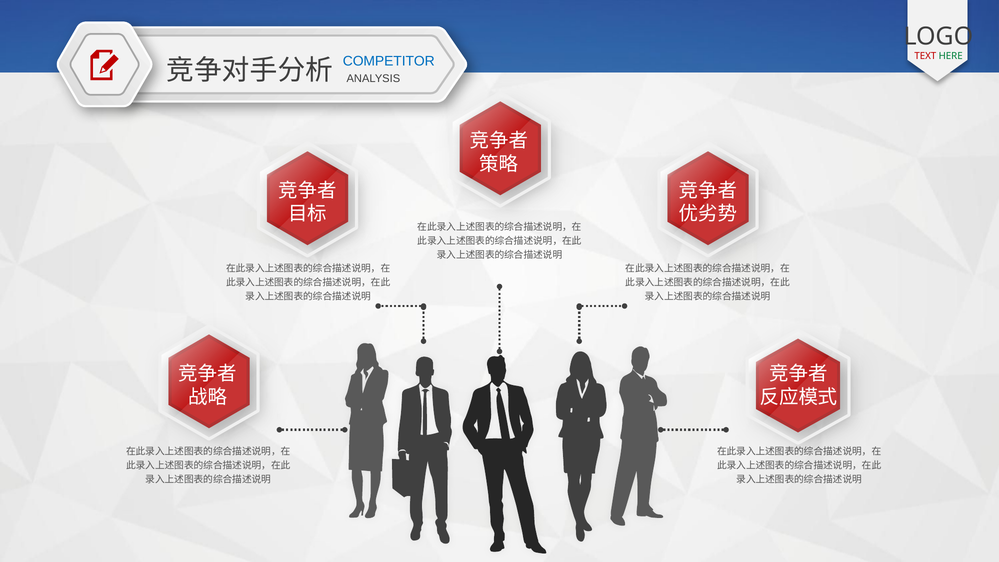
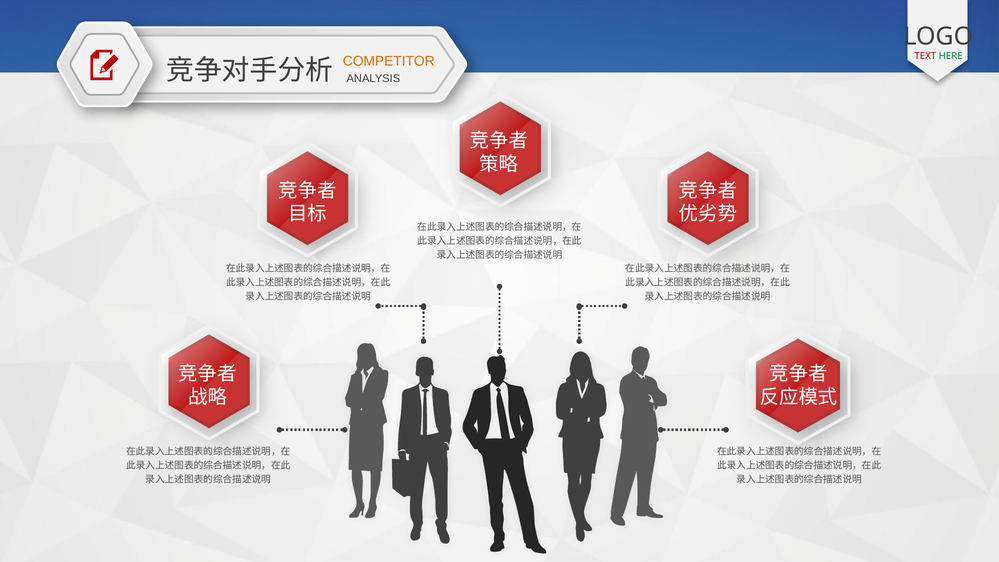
COMPETITOR colour: blue -> orange (389, 61)
